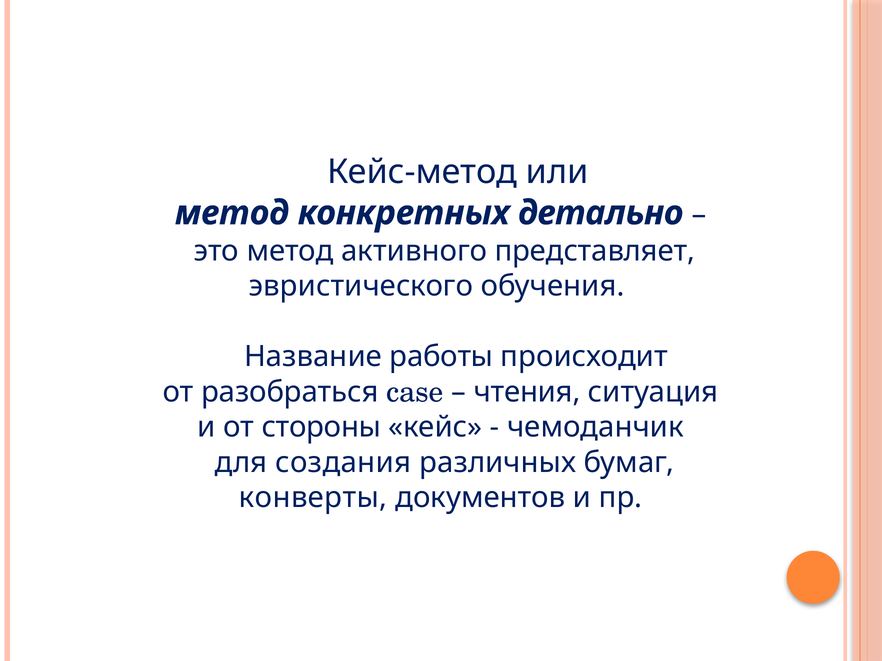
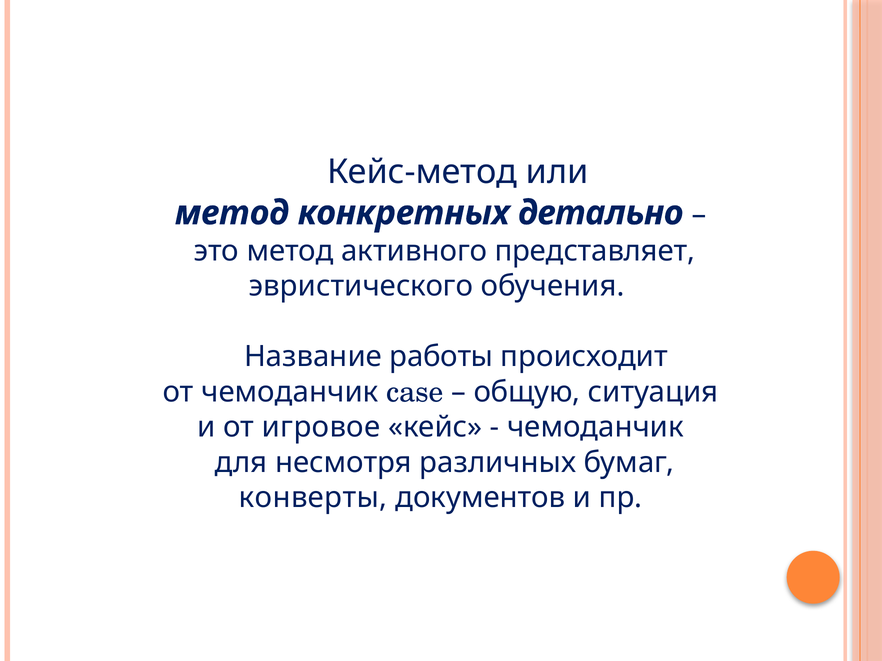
от разобраться: разобраться -> чемоданчик (290, 392)
чтения: чтения -> общую (527, 392)
стороны: стороны -> игровое (321, 427)
создания: создания -> несмотря (344, 463)
